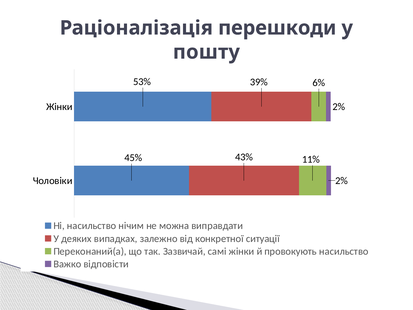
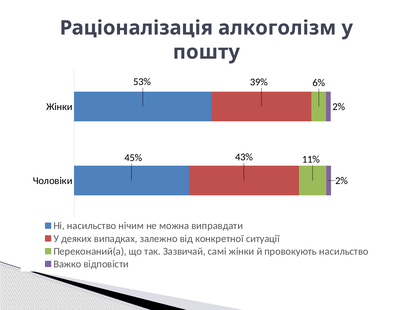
перешкоди: перешкоди -> алкоголізм (277, 28)
